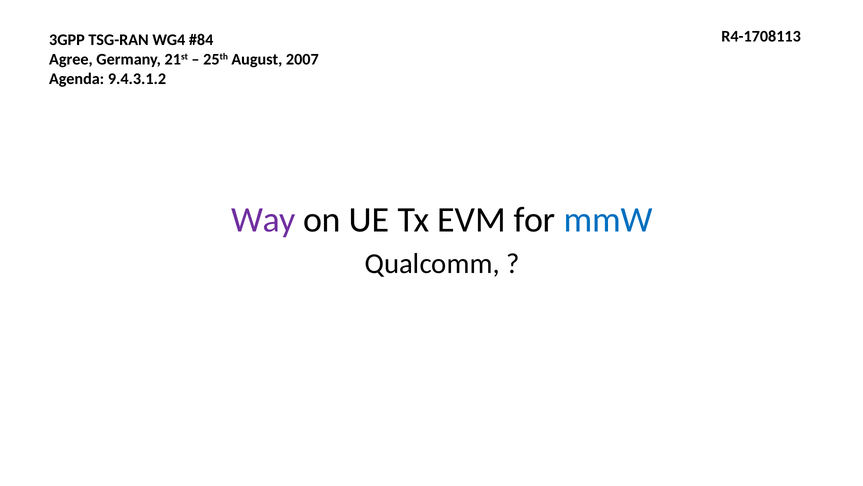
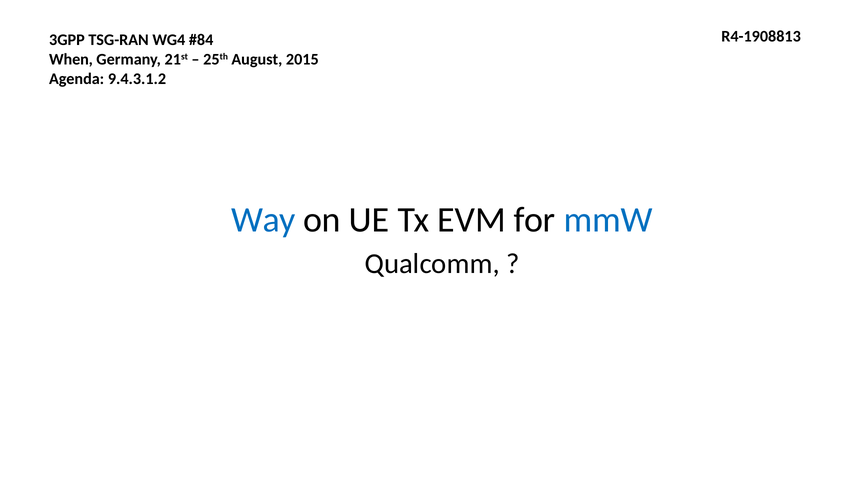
R4-1708113: R4-1708113 -> R4-1908813 (761, 36)
Agree: Agree -> When (71, 59)
2007: 2007 -> 2015 (302, 59)
Way colour: purple -> blue (263, 219)
